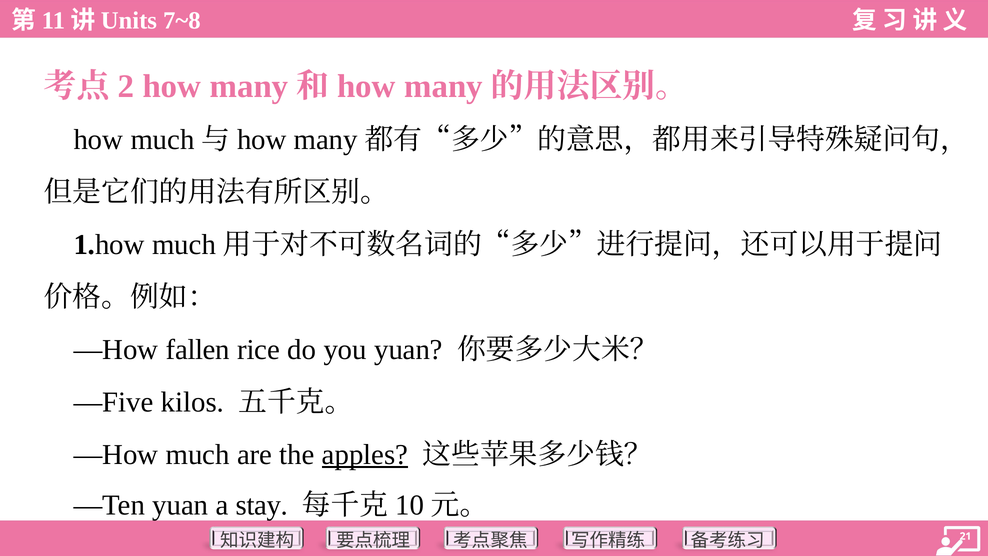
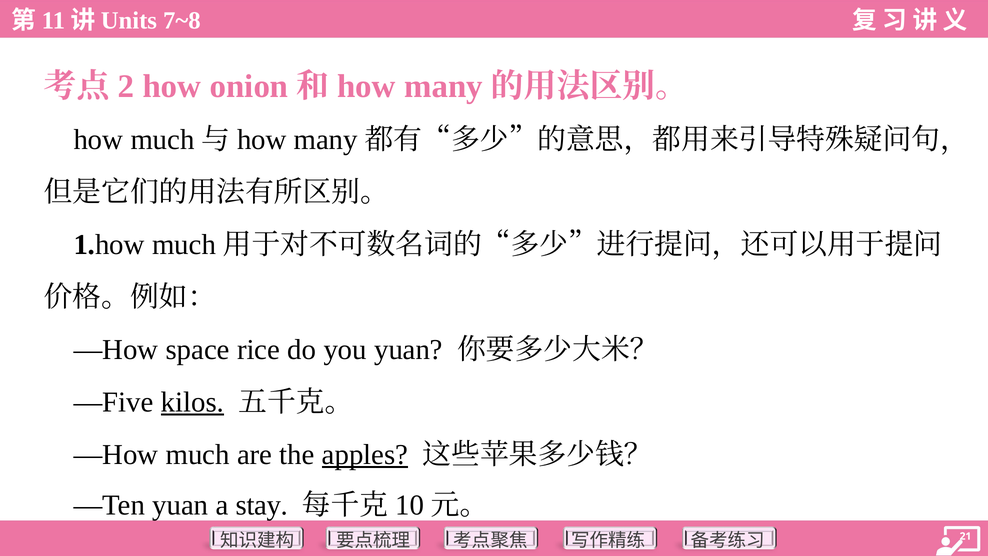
many: many -> onion (249, 86)
fallen: fallen -> space (198, 349)
kilos underline: none -> present (192, 402)
